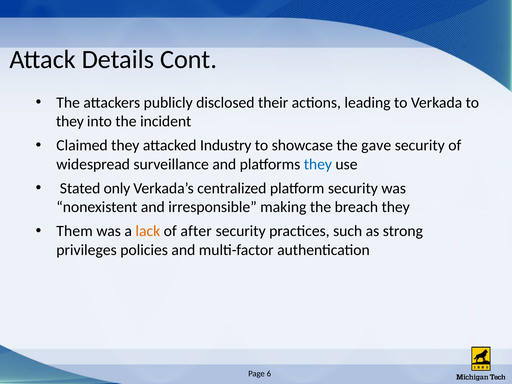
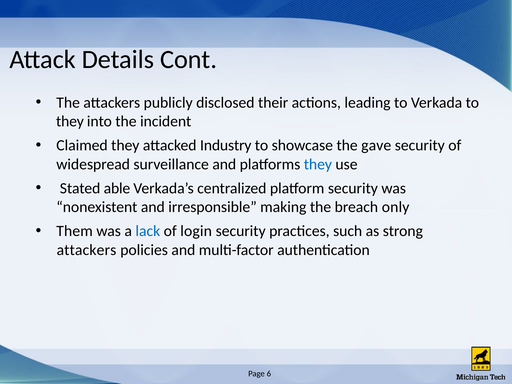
only: only -> able (117, 188)
breach they: they -> only (396, 207)
lack colour: orange -> blue (148, 231)
after: after -> login (196, 231)
privileges: privileges -> attackers (86, 250)
